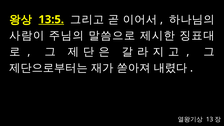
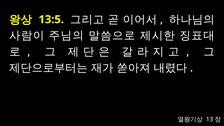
13:5 underline: present -> none (51, 20)
